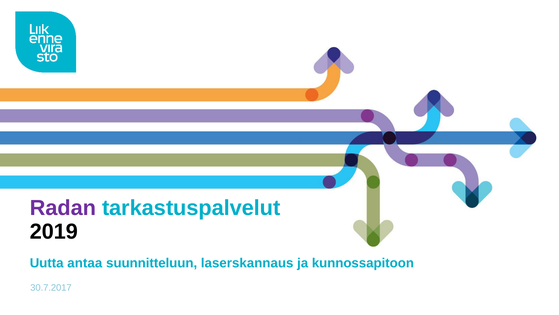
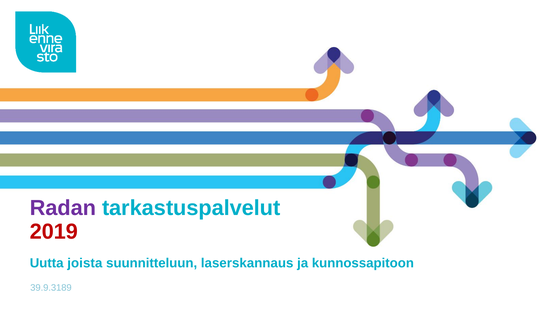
2019 colour: black -> red (54, 231)
antaa: antaa -> joista (85, 263)
30.7.2017: 30.7.2017 -> 39.9.3189 (51, 287)
